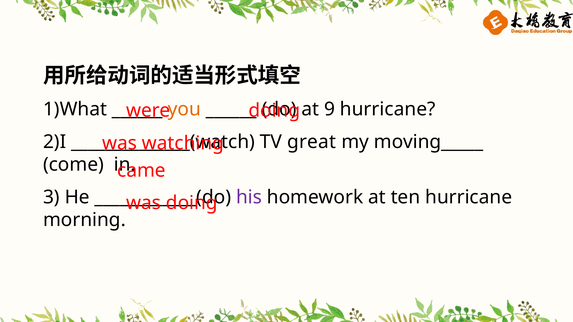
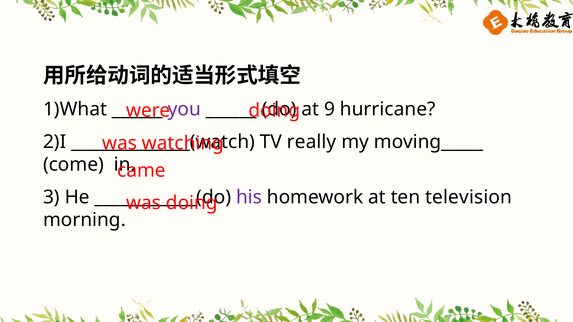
you colour: orange -> purple (184, 109)
great: great -> really (312, 142)
ten hurricane: hurricane -> television (469, 197)
